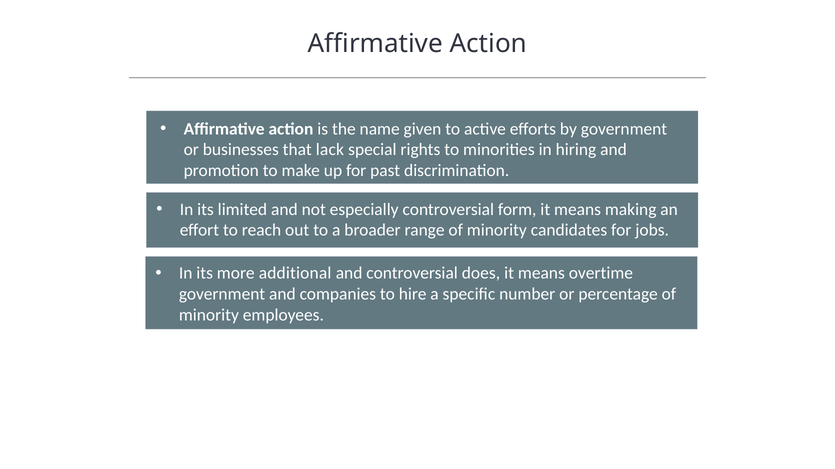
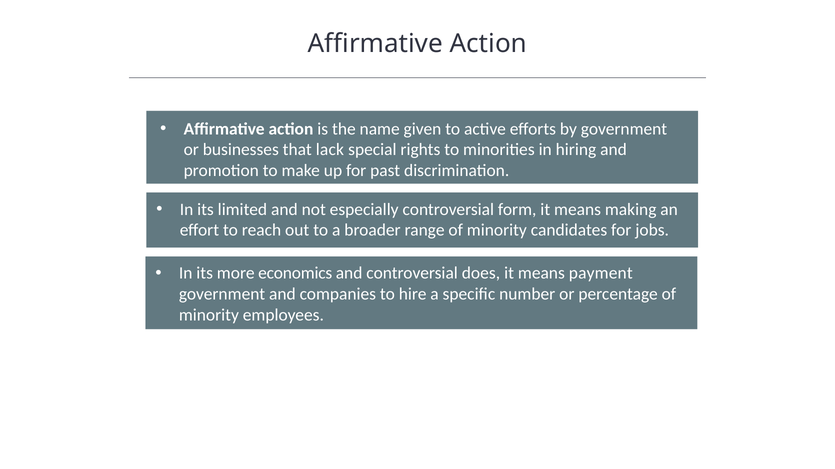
additional: additional -> economics (295, 274)
overtime: overtime -> payment (601, 274)
